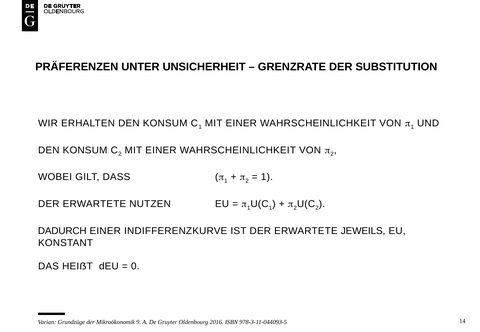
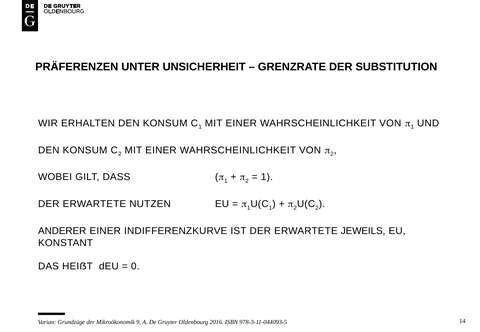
DADURCH: DADURCH -> ANDERER (62, 231)
